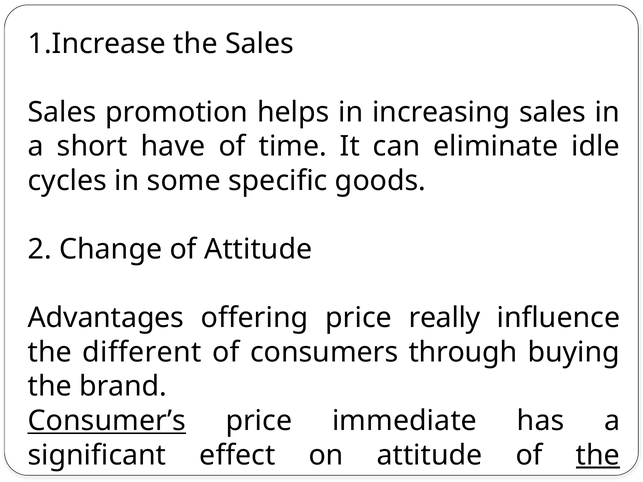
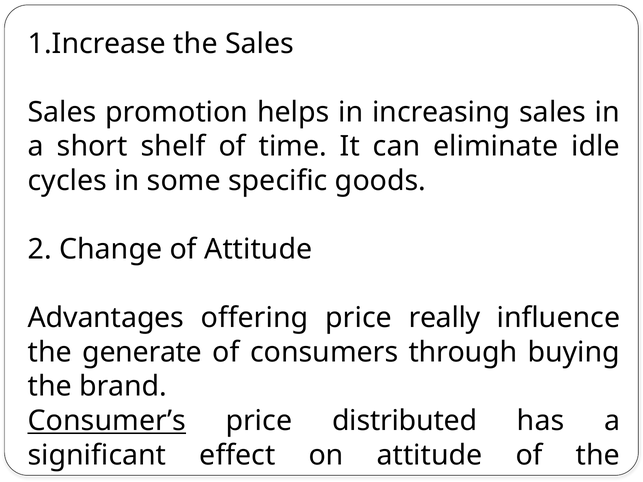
have: have -> shelf (173, 147)
different: different -> generate (142, 352)
immediate: immediate -> distributed (405, 421)
the underline: present -> none (598, 455)
